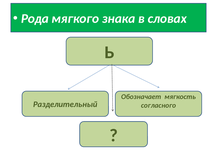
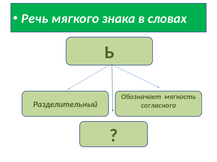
Рода: Рода -> Речь (35, 19)
